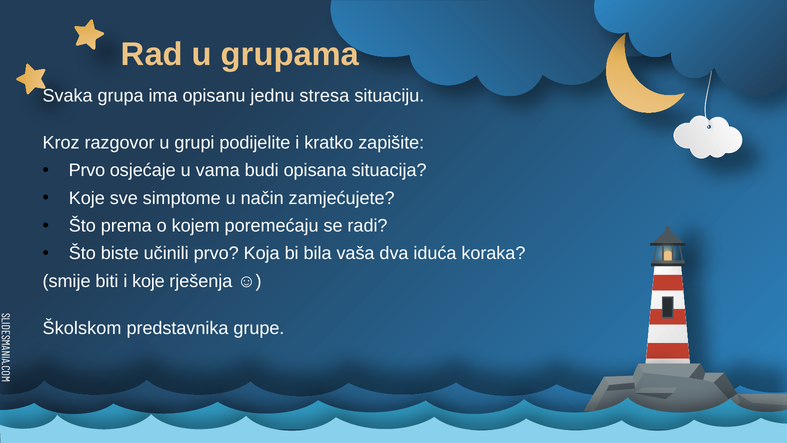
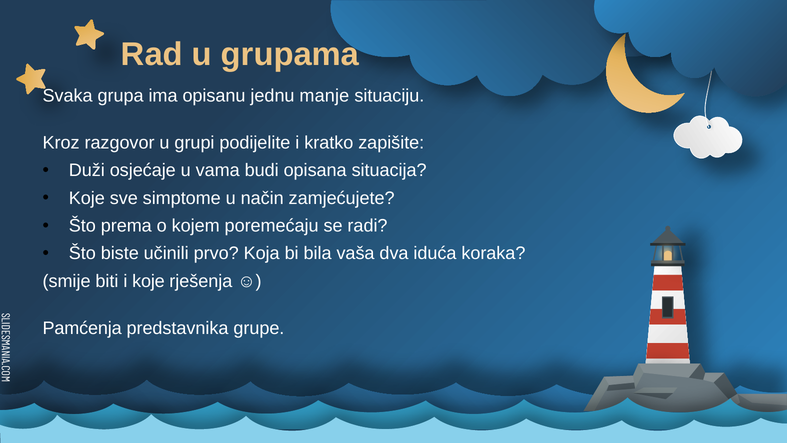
stresa: stresa -> manje (324, 95)
Prvo: Prvo -> Duži (87, 170)
Školskom: Školskom -> Pamćenja (82, 328)
